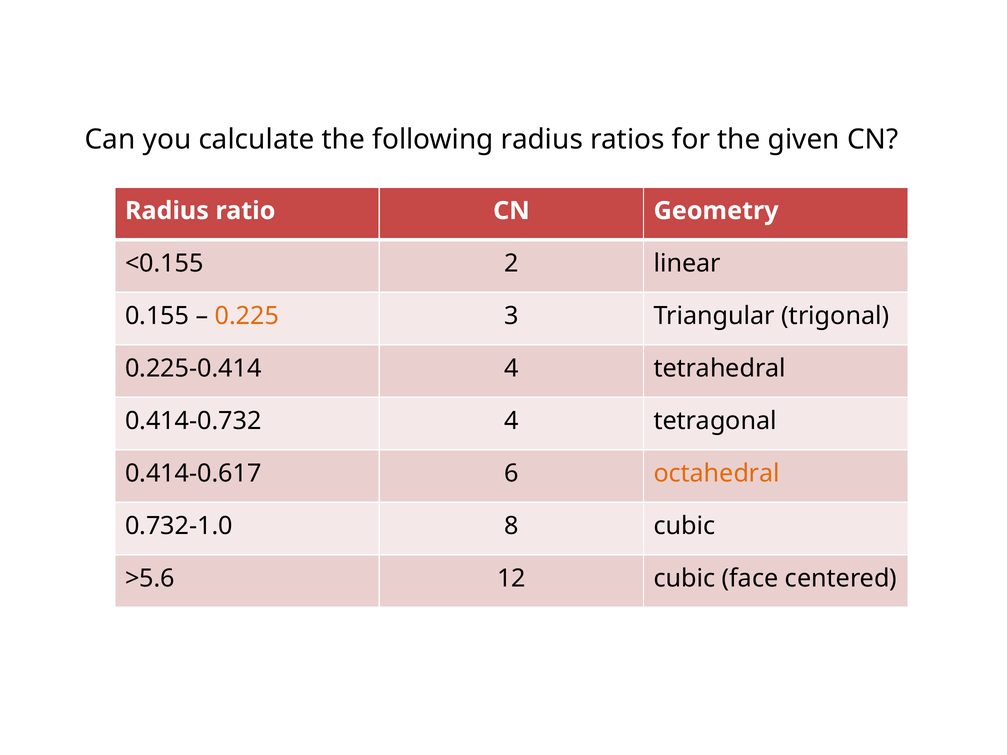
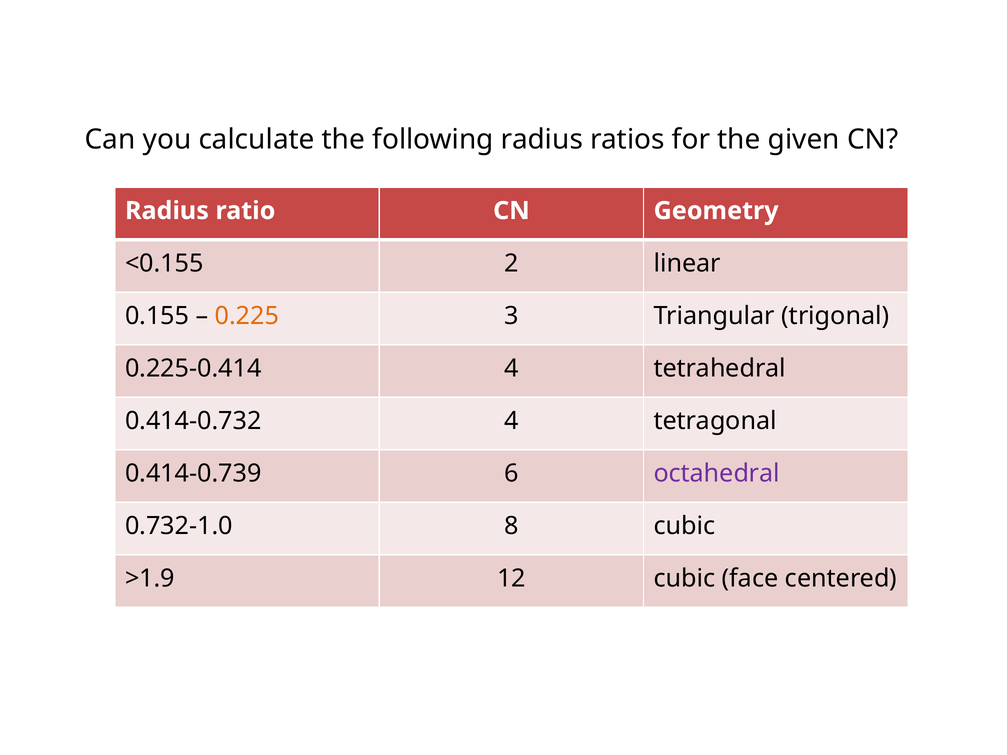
0.414-0.617: 0.414-0.617 -> 0.414-0.739 (193, 474)
octahedral colour: orange -> purple (717, 474)
>5.6: >5.6 -> >1.9 (150, 579)
